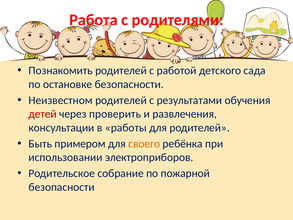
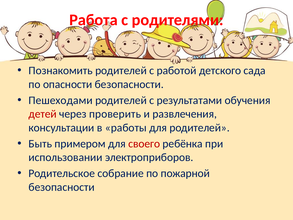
остановке: остановке -> опасности (68, 84)
Неизвестном: Неизвестном -> Пешеходами (61, 100)
своего colour: orange -> red (144, 144)
